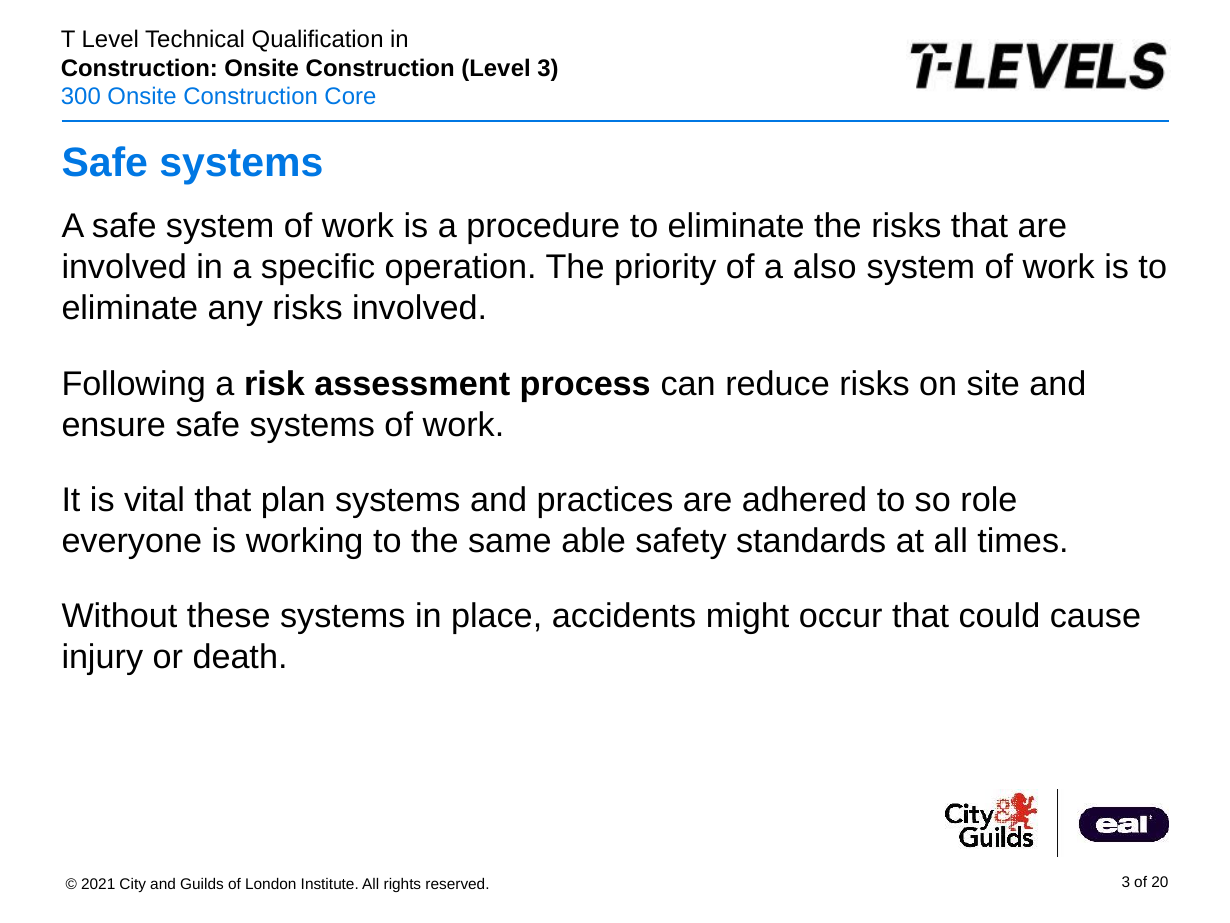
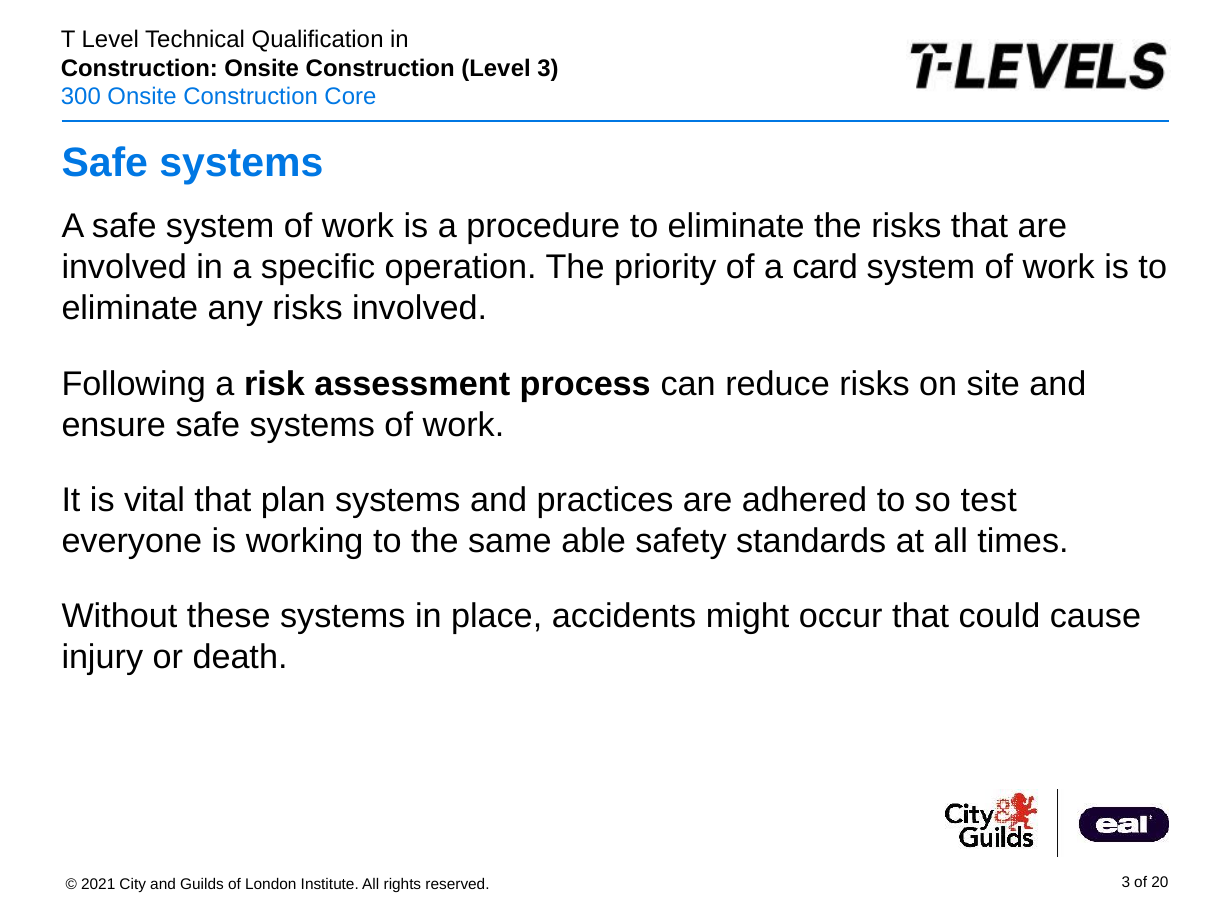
also: also -> card (825, 267)
role: role -> test (989, 500)
